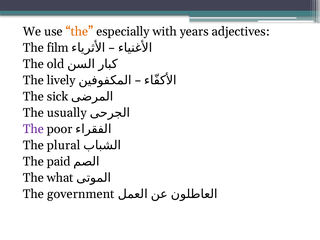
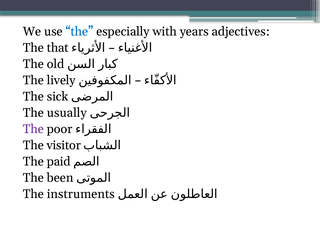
the colour: orange -> blue (79, 32)
film: film -> that (58, 48)
plural: plural -> visitor (64, 145)
what: what -> been (60, 178)
government: government -> instruments (81, 194)
